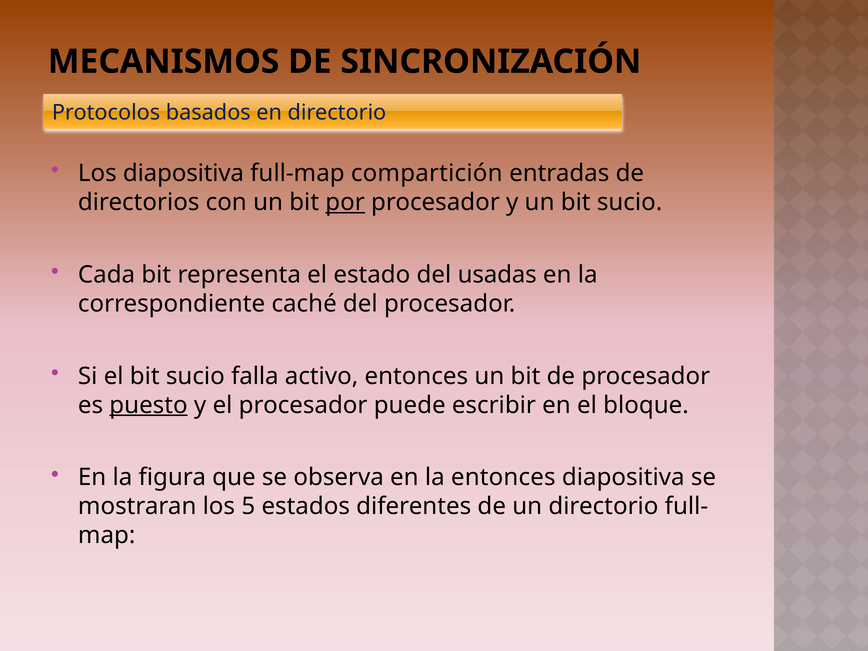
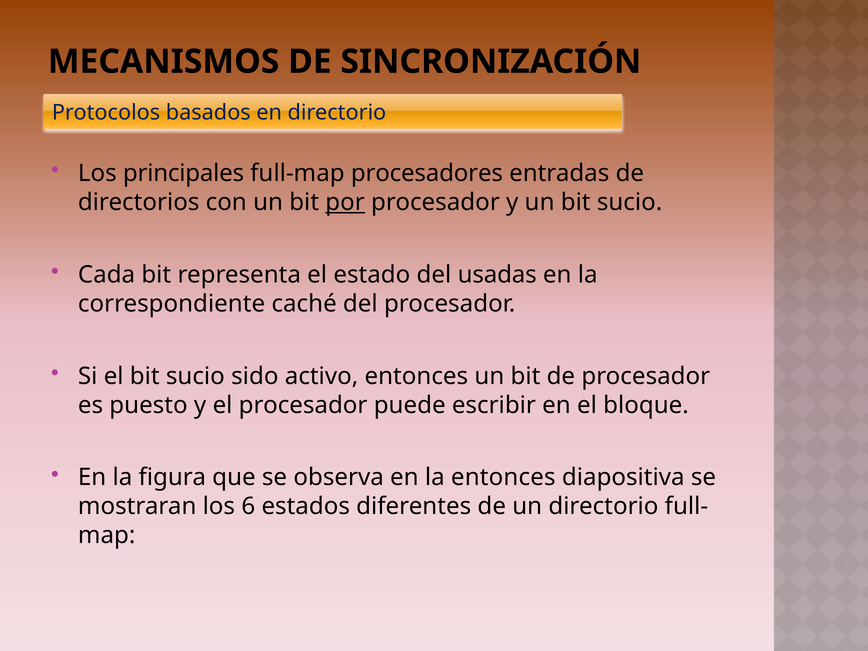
Los diapositiva: diapositiva -> principales (184, 173)
compartición: compartición -> procesadores (427, 173)
falla: falla -> sido (255, 376)
puesto underline: present -> none (148, 405)
5: 5 -> 6 (248, 507)
